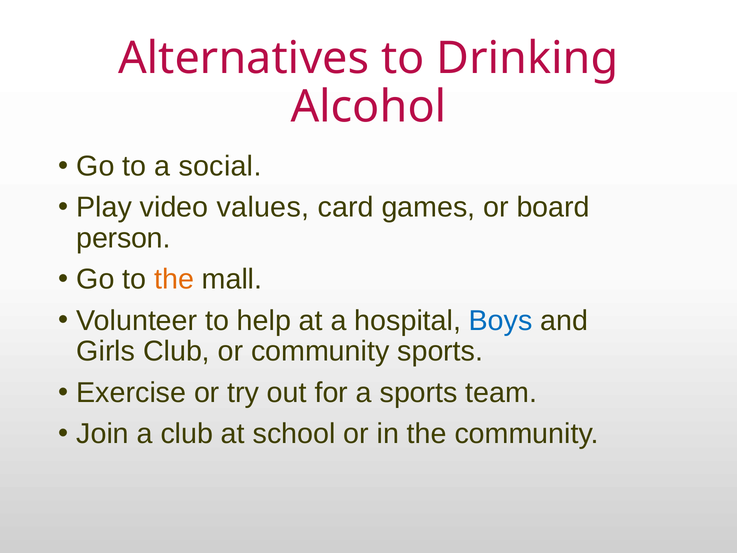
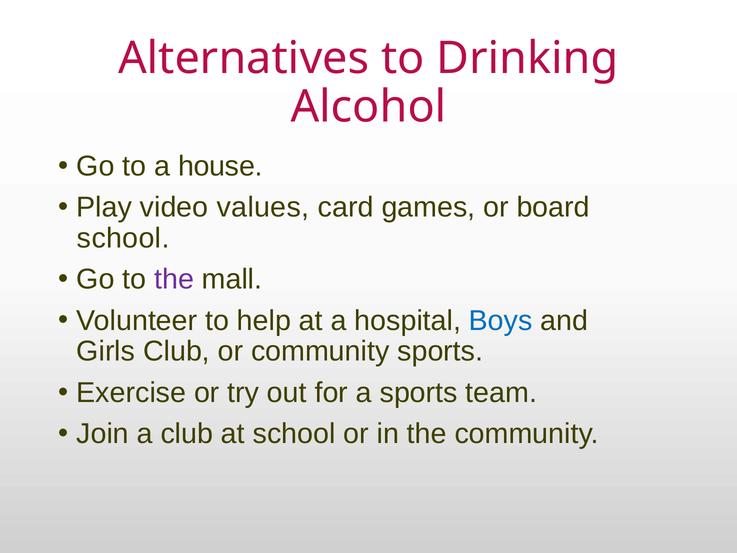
social: social -> house (220, 166)
person: person -> school (123, 238)
the colour: orange -> purple (174, 279)
